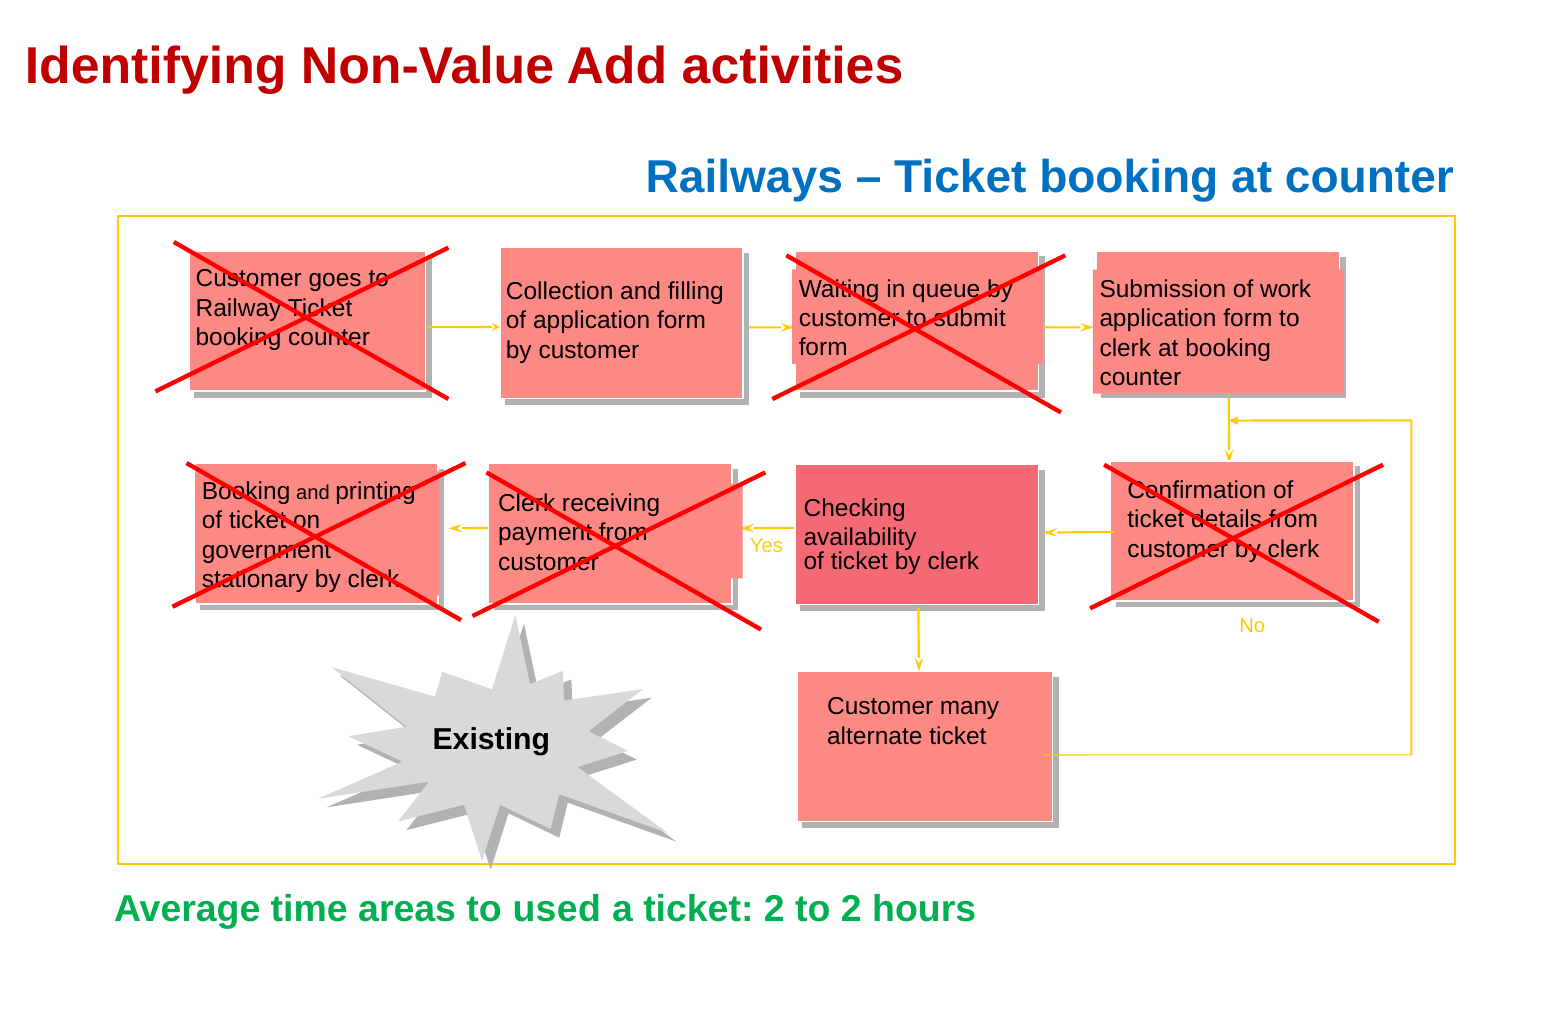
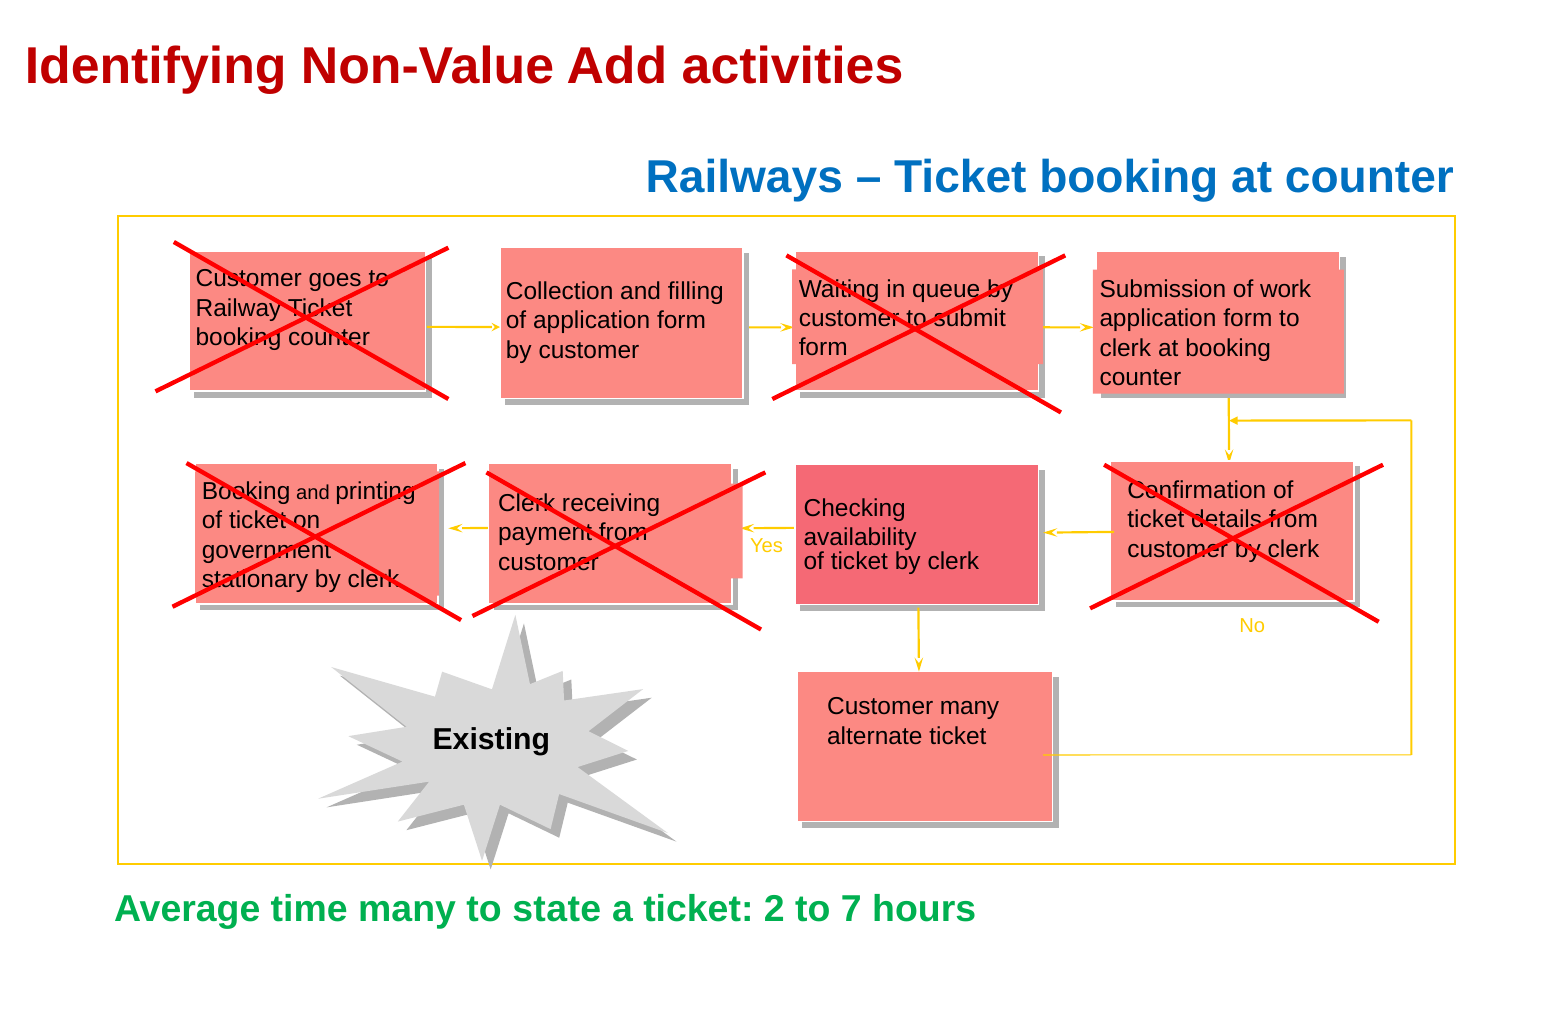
time areas: areas -> many (407, 909)
used: used -> state (557, 909)
to 2: 2 -> 7 (851, 909)
